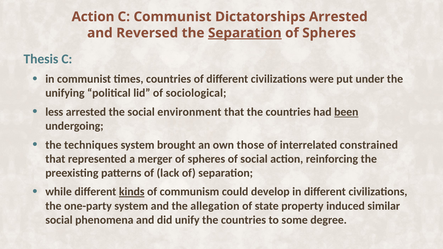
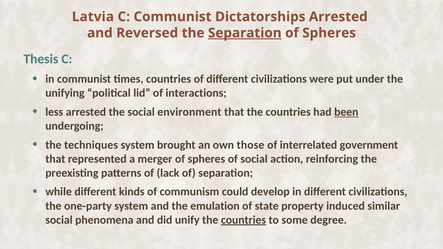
Action: Action -> Latvia (93, 17)
sociological: sociological -> interactions (196, 93)
constrained: constrained -> government (369, 145)
kinds underline: present -> none (132, 192)
allegation: allegation -> emulation (215, 206)
countries underline: none -> present (243, 220)
